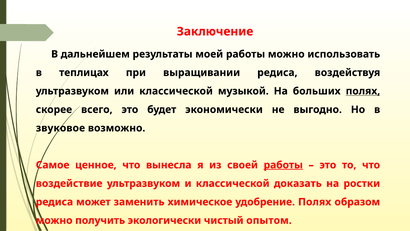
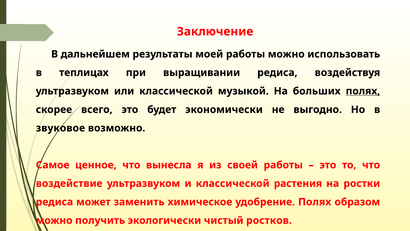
работы underline: present -> none (283, 165)
доказать: доказать -> растения (298, 183)
опытом: опытом -> ростков (269, 220)
